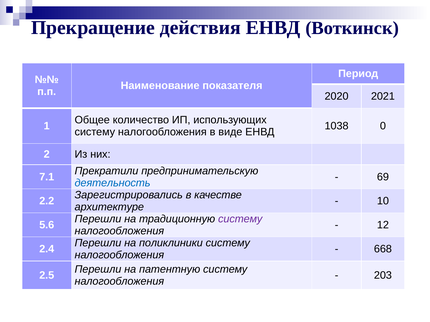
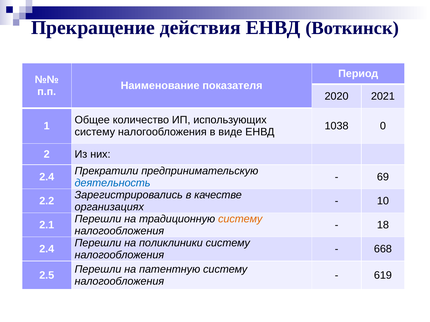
7.1: 7.1 -> 2.4 (47, 177)
архитектуре: архитектуре -> организациях (109, 207)
систему colour: purple -> orange (240, 219)
5.6: 5.6 -> 2.1 (47, 225)
12: 12 -> 18 (383, 225)
203: 203 -> 619 (383, 276)
